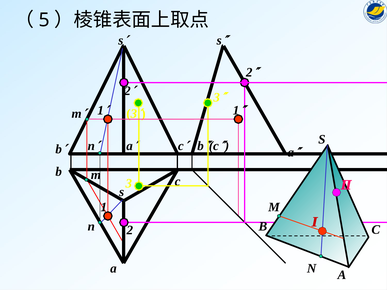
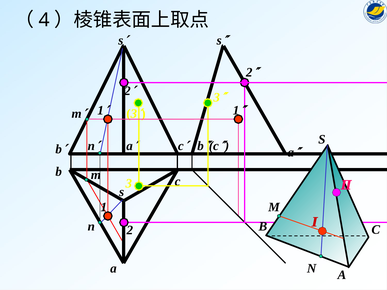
5: 5 -> 4 (44, 20)
